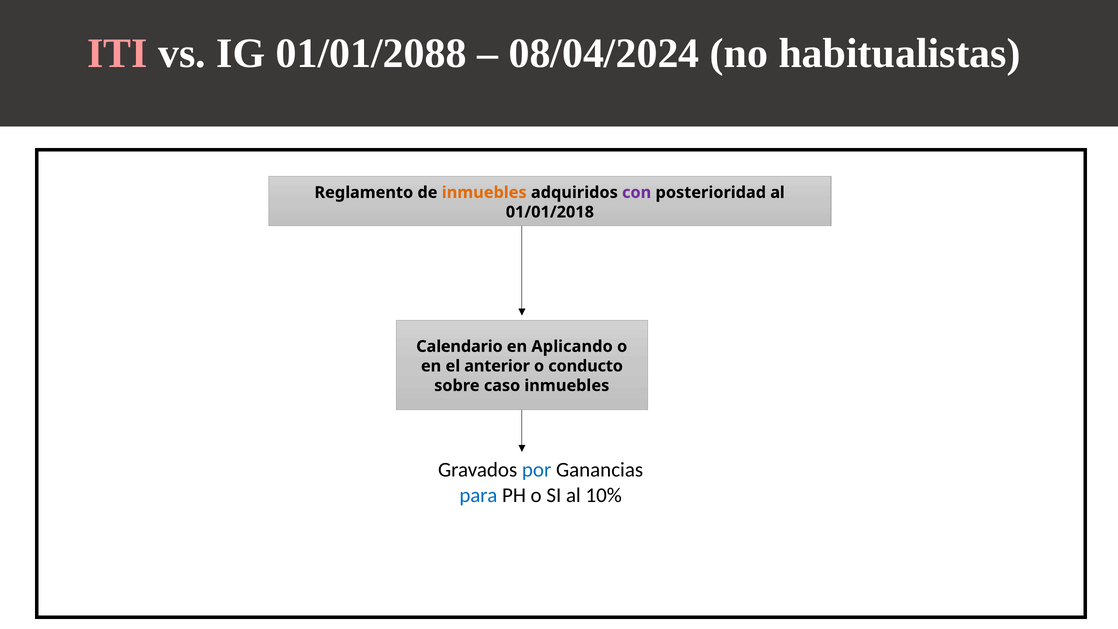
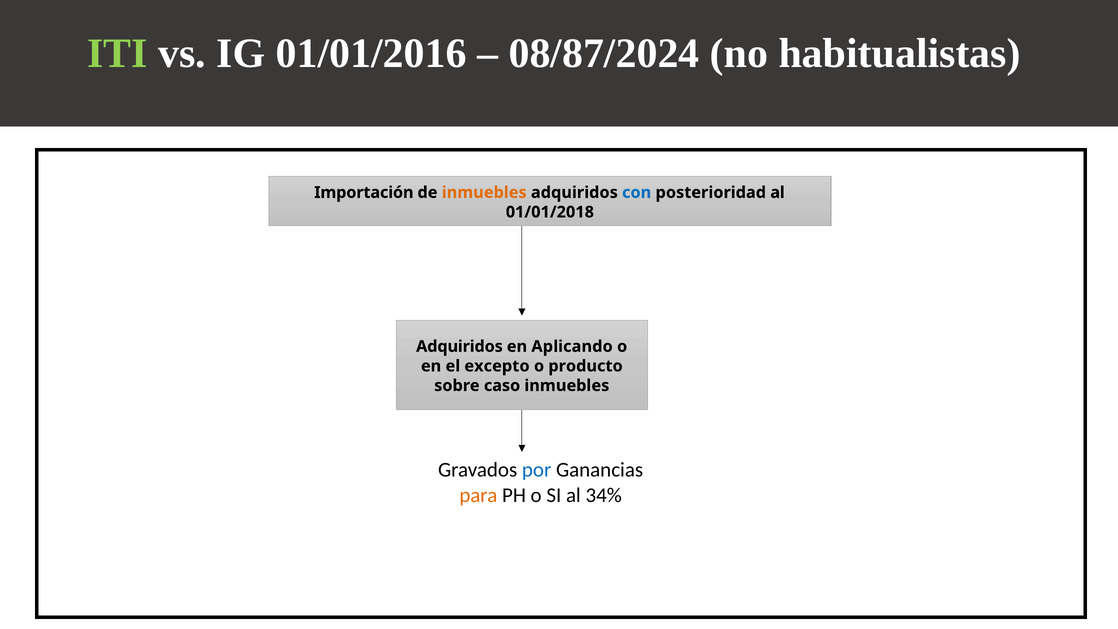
ITI colour: pink -> light green (117, 54)
01/01/2088: 01/01/2088 -> 01/01/2016 (371, 54)
08/04/2024: 08/04/2024 -> 08/87/2024 (604, 54)
Reglamento: Reglamento -> Importación (364, 192)
con colour: purple -> blue (637, 192)
Calendario: Calendario -> Adquiridos (459, 346)
anterior: anterior -> excepto (497, 366)
conducto: conducto -> producto (586, 366)
para colour: blue -> orange (478, 495)
10%: 10% -> 34% (604, 495)
